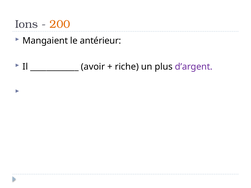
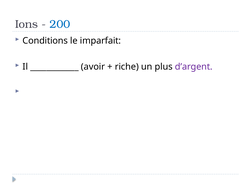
200 colour: orange -> blue (60, 24)
Mangaient: Mangaient -> Conditions (45, 41)
antérieur: antérieur -> imparfait (100, 41)
